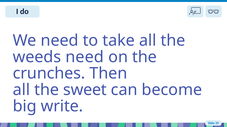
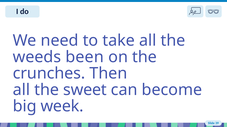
weeds need: need -> been (85, 57)
write: write -> week (62, 107)
